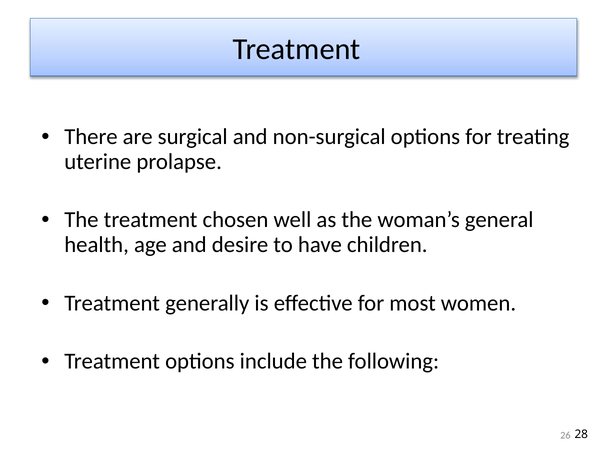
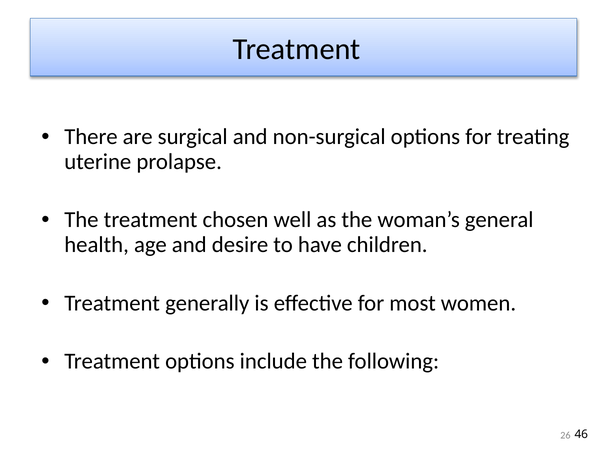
28: 28 -> 46 (581, 434)
